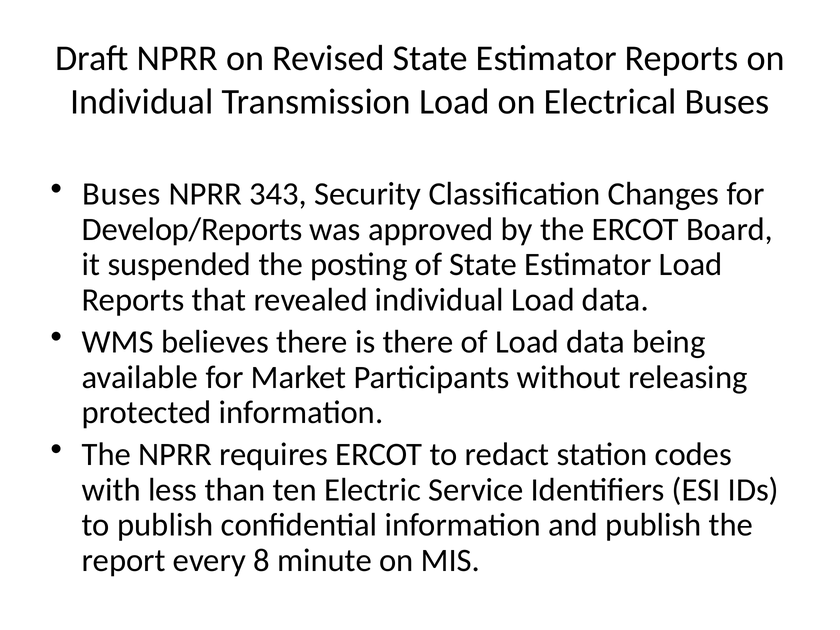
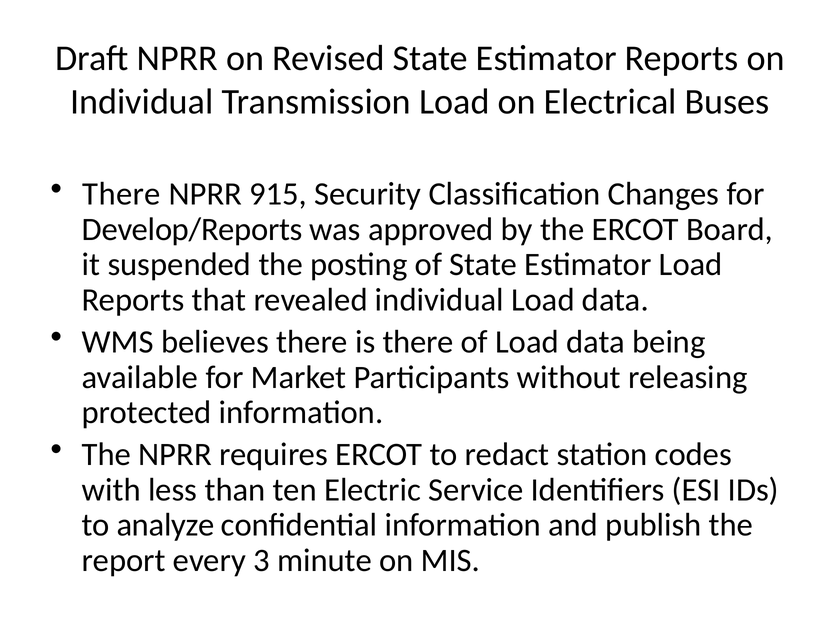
Buses: Buses -> There (121, 194)
343: 343 -> 915 (278, 194)
to publish: publish -> analyze (166, 525)
8: 8 -> 3 (262, 560)
